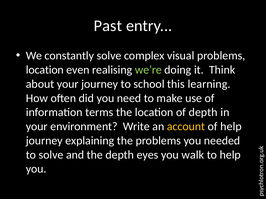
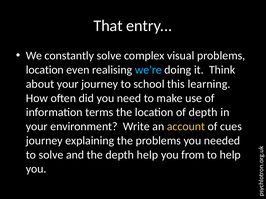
Past: Past -> That (108, 26)
we’re colour: light green -> light blue (148, 70)
of help: help -> cues (231, 127)
depth eyes: eyes -> help (147, 155)
walk: walk -> from (193, 155)
